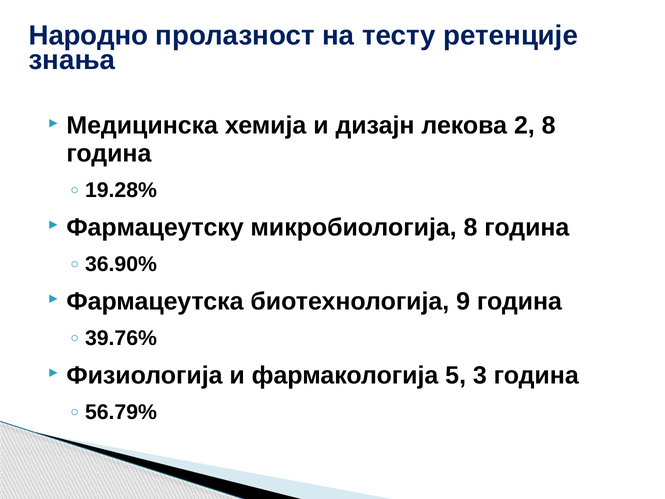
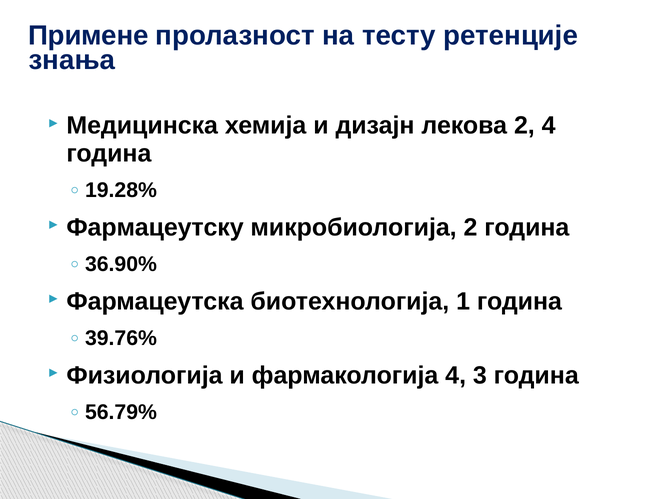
Народно: Народно -> Примене (88, 35)
2 8: 8 -> 4 (549, 125)
микробиологија 8: 8 -> 2 (470, 227)
9: 9 -> 1 (463, 301)
фармакологија 5: 5 -> 4 (456, 375)
